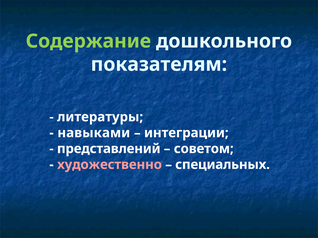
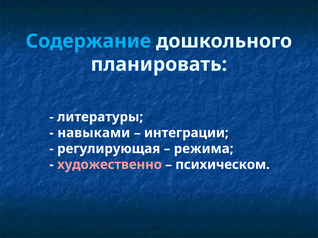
Содержание colour: light green -> light blue (88, 41)
показателям: показателям -> планировать (159, 65)
представлений: представлений -> регулирующая (109, 149)
советом: советом -> режима (204, 149)
специальных: специальных -> психическом (223, 165)
